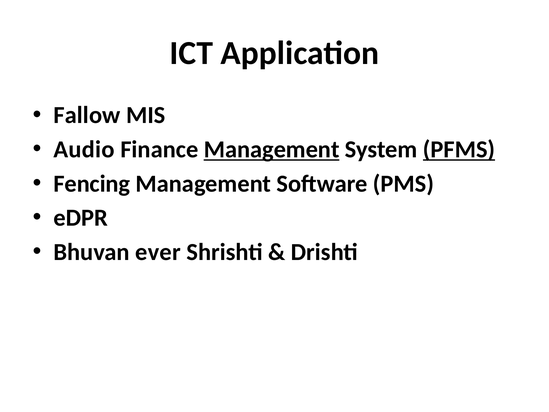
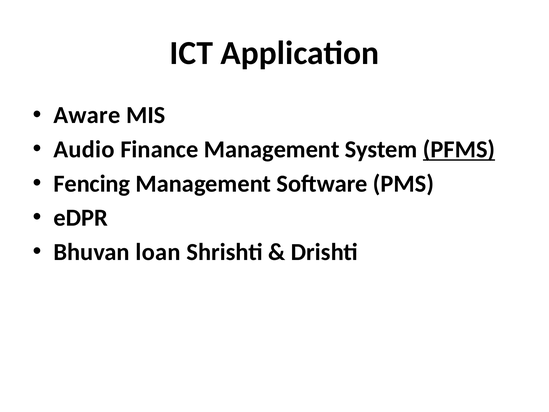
Fallow: Fallow -> Aware (87, 115)
Management underline: present -> none (272, 149)
ever: ever -> loan (158, 252)
